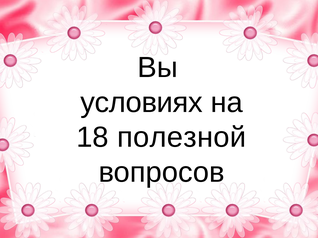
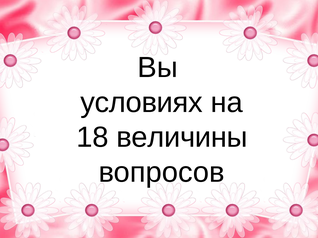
полезной: полезной -> величины (182, 138)
